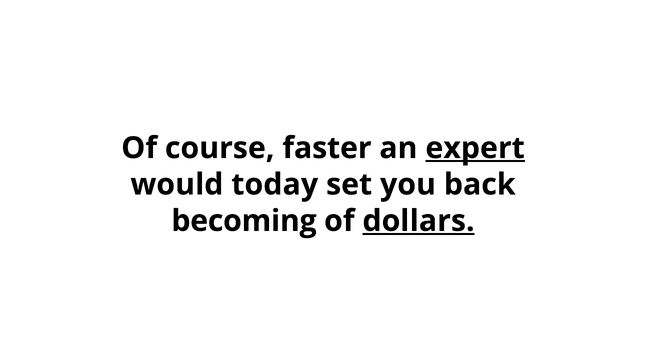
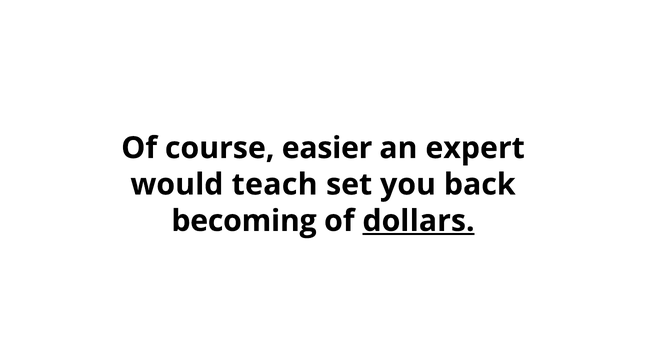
faster: faster -> easier (327, 148)
expert underline: present -> none (475, 148)
today: today -> teach (275, 184)
